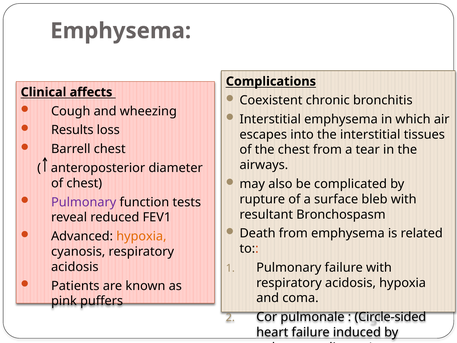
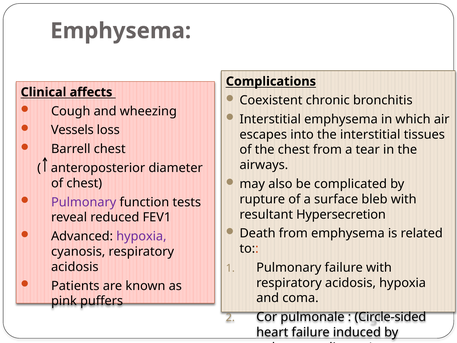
Results: Results -> Vessels (72, 130)
Bronchospasm: Bronchospasm -> Hypersecretion (341, 214)
hypoxia colour: orange -> purple (141, 236)
